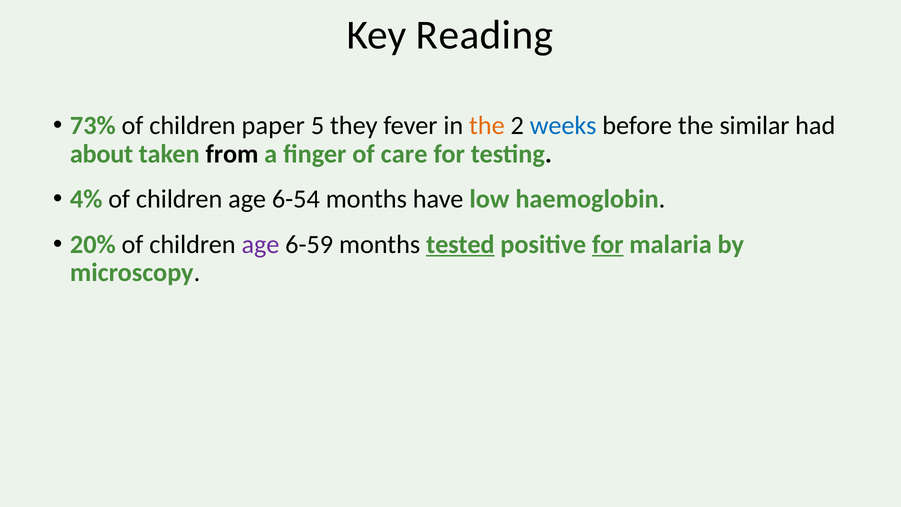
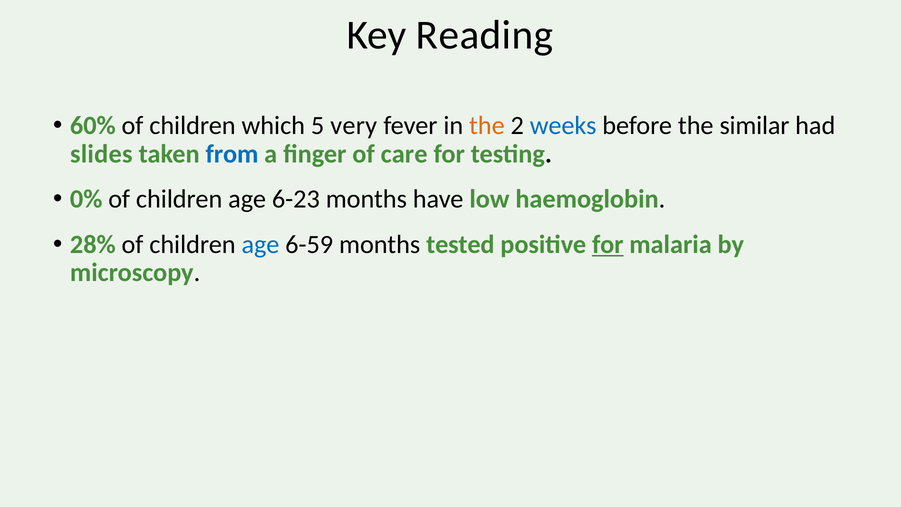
73%: 73% -> 60% (93, 125)
paper: paper -> which (273, 125)
they: they -> very (354, 125)
about: about -> slides (101, 154)
from colour: black -> blue (232, 154)
4%: 4% -> 0% (86, 199)
6-54: 6-54 -> 6-23 (296, 199)
20%: 20% -> 28% (93, 244)
age colour: purple -> blue (260, 244)
tested underline: present -> none (460, 244)
